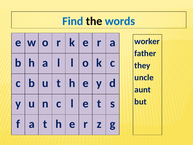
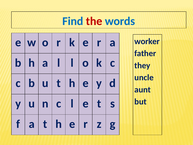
the colour: black -> red (94, 21)
